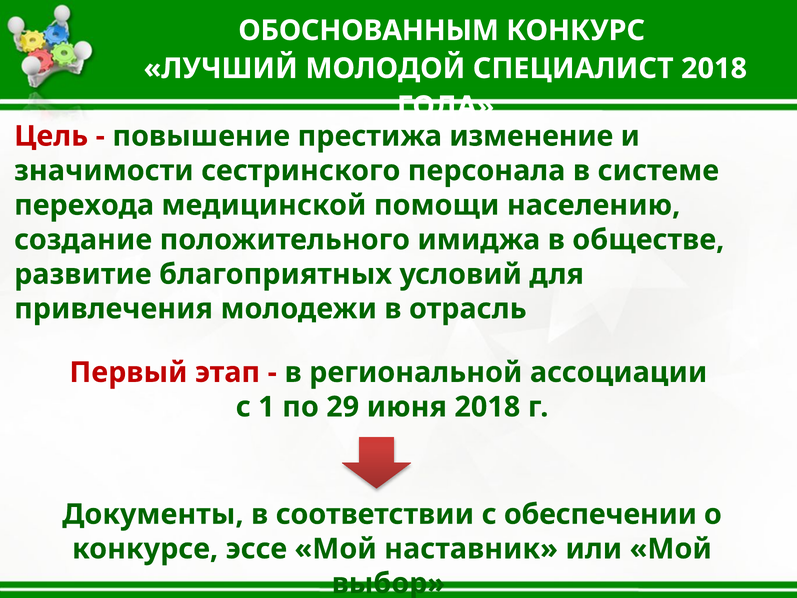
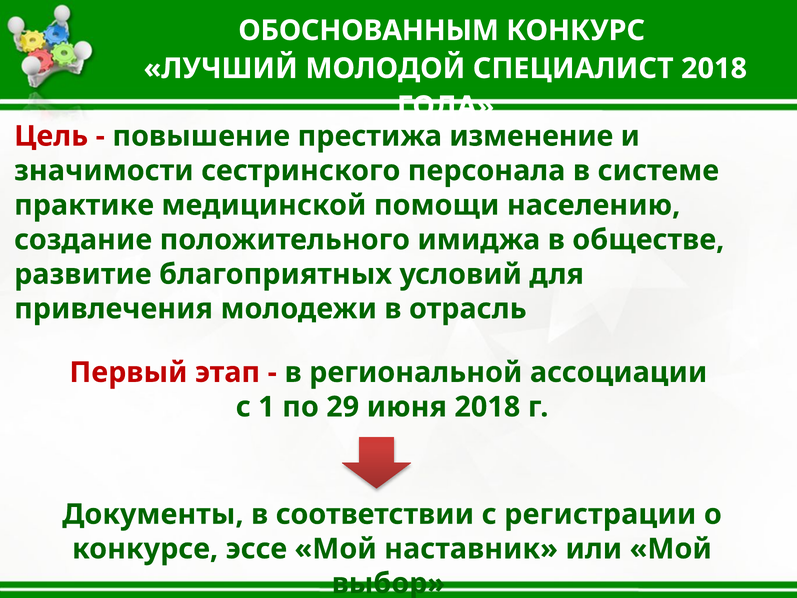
перехода: перехода -> практике (84, 205)
обеспечении: обеспечении -> регистрации (600, 514)
